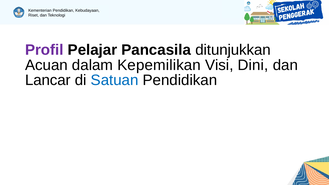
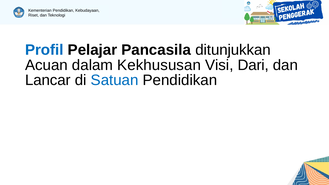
Profil colour: purple -> blue (44, 50)
Kepemilikan: Kepemilikan -> Kekhususan (159, 65)
Dini: Dini -> Dari (253, 65)
